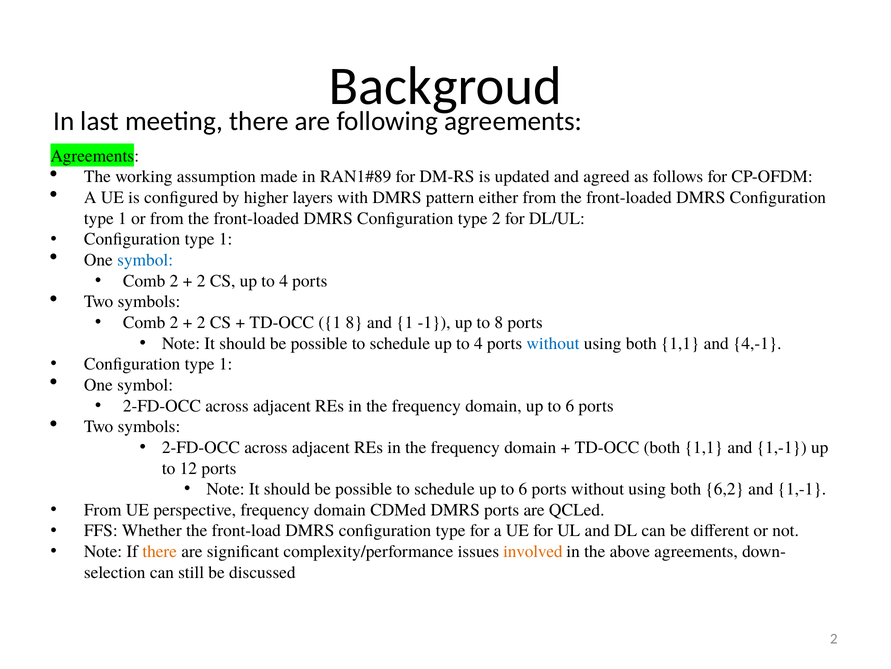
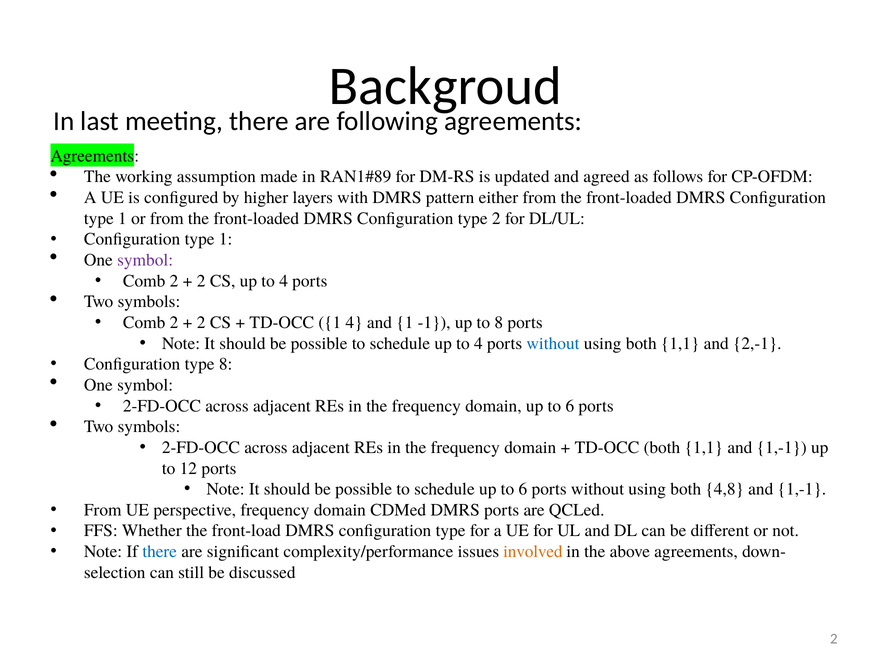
symbol colour: blue -> purple (145, 260)
1 8: 8 -> 4 (354, 322)
4,-1: 4,-1 -> 2,-1 (757, 343)
1: 1 -> 8 (226, 364)
6,2: 6,2 -> 4,8 (725, 489)
there colour: orange -> blue (160, 551)
